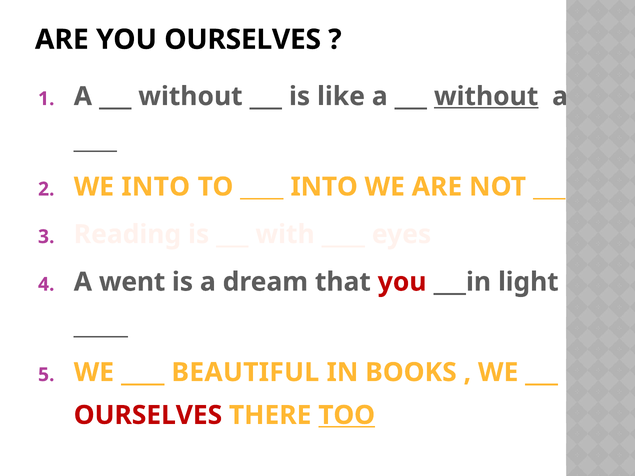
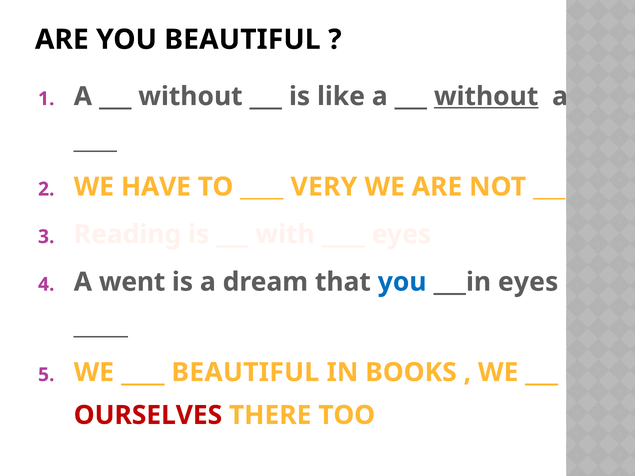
YOU OURSELVES: OURSELVES -> BEAUTIFUL (242, 40)
WE INTO: INTO -> HAVE (156, 187)
INTO: INTO -> VERY (324, 187)
you colour: red -> blue (402, 282)
___in light: light -> eyes (528, 282)
TOO underline: present -> none (347, 415)
